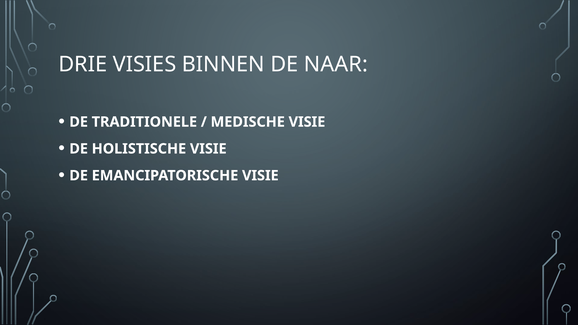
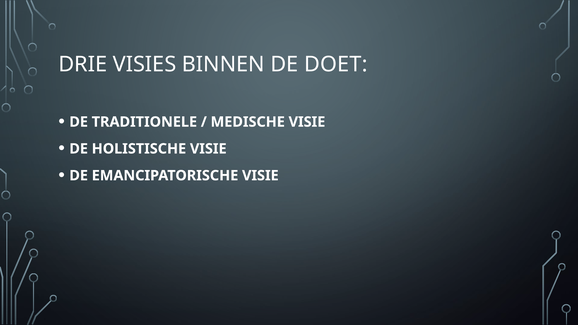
NAAR: NAAR -> DOET (336, 64)
